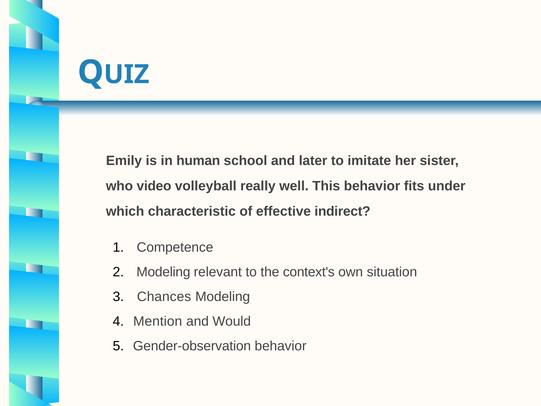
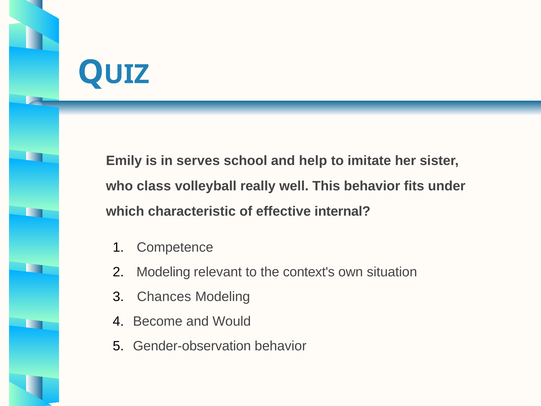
human: human -> serves (198, 161)
later: later -> help (313, 161)
video: video -> class (154, 186)
indirect: indirect -> internal (342, 211)
Mention: Mention -> Become (158, 321)
